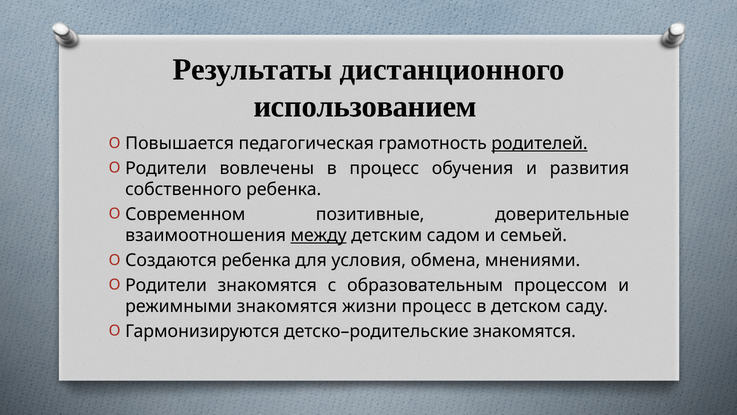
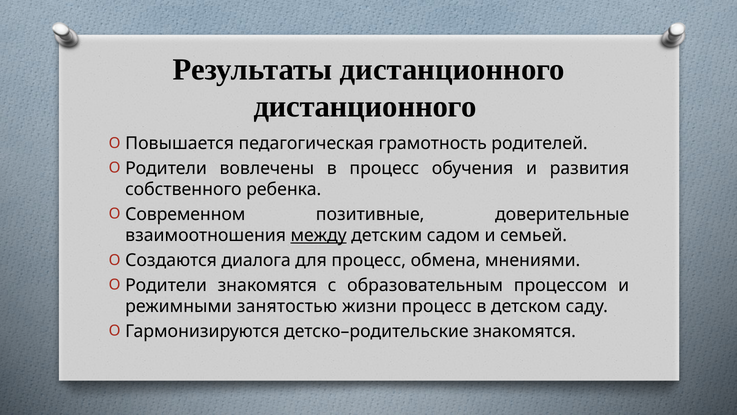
использованием: использованием -> дистанционного (365, 106)
родителей underline: present -> none (540, 143)
Создаются ребенка: ребенка -> диалога (256, 260)
для условия: условия -> процесс (369, 260)
режимными знакомятся: знакомятся -> занятостью (287, 306)
